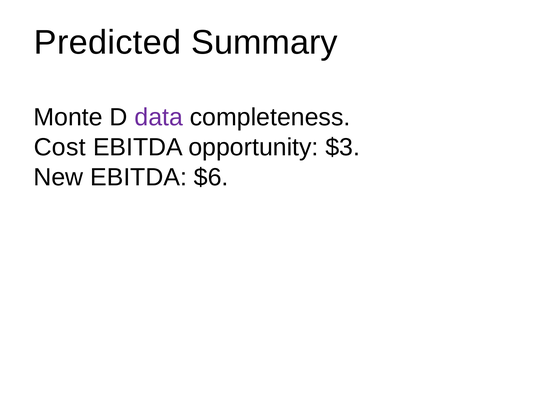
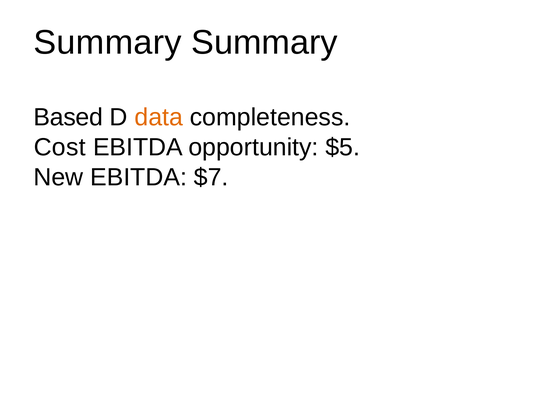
Predicted: Predicted -> Summary (108, 43)
Monte: Monte -> Based (68, 117)
data colour: purple -> orange (159, 117)
$3: $3 -> $5 (343, 147)
$6: $6 -> $7 (211, 177)
